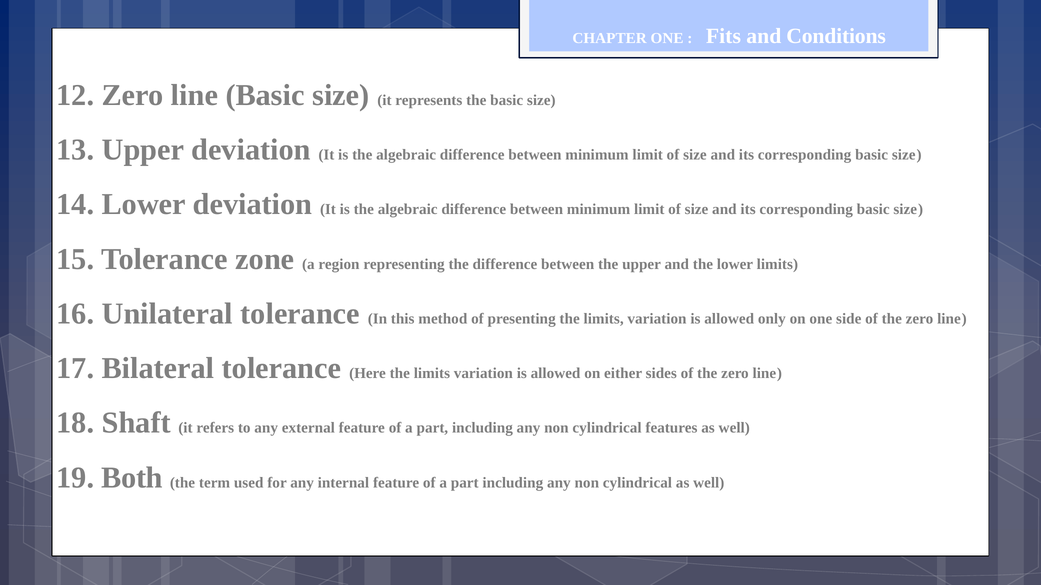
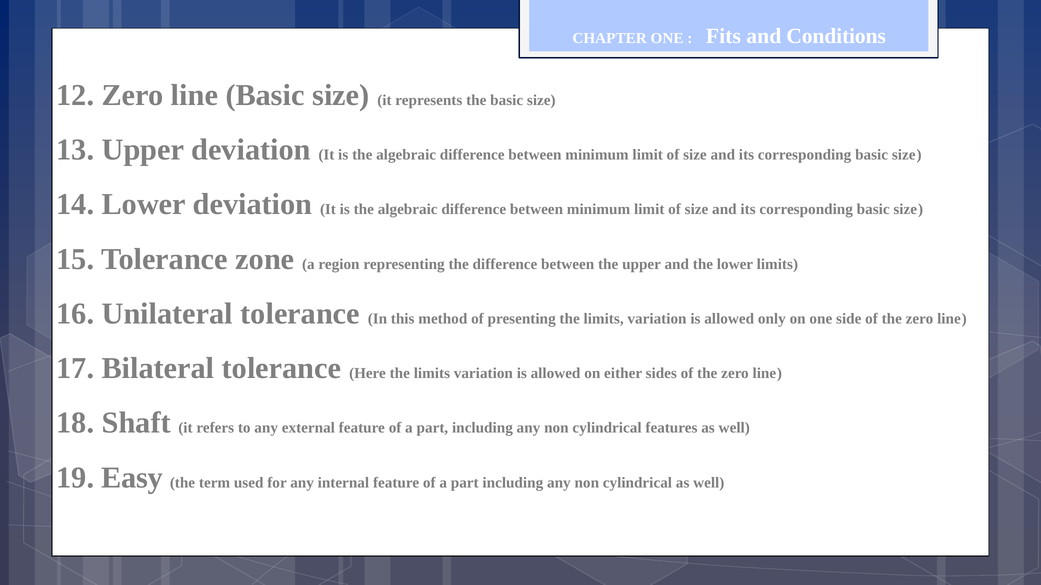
Both: Both -> Easy (132, 478)
